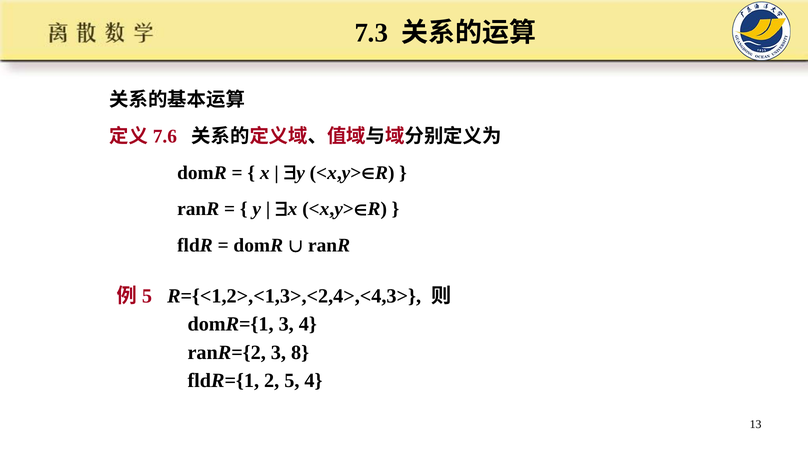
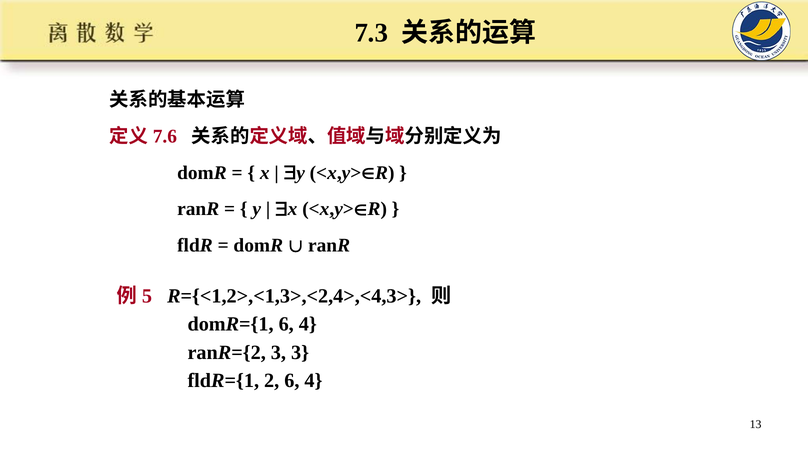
domR={1 3: 3 -> 6 (286, 325)
3 8: 8 -> 3 (300, 353)
2 5: 5 -> 6 (292, 381)
